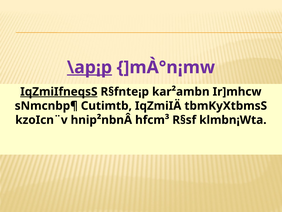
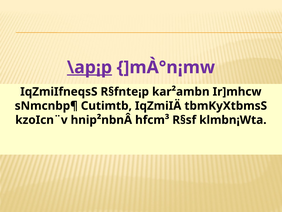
IqZmiIfneqsS underline: present -> none (59, 92)
